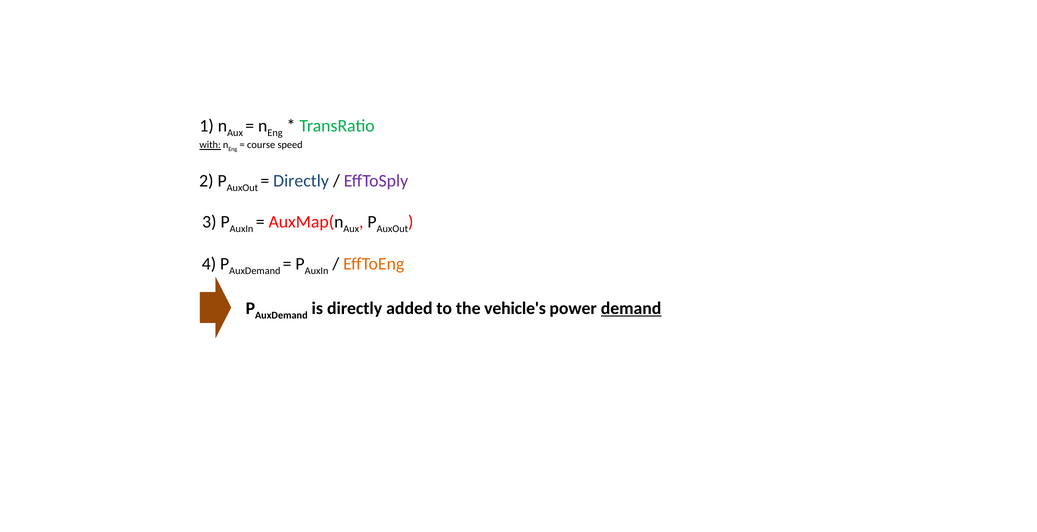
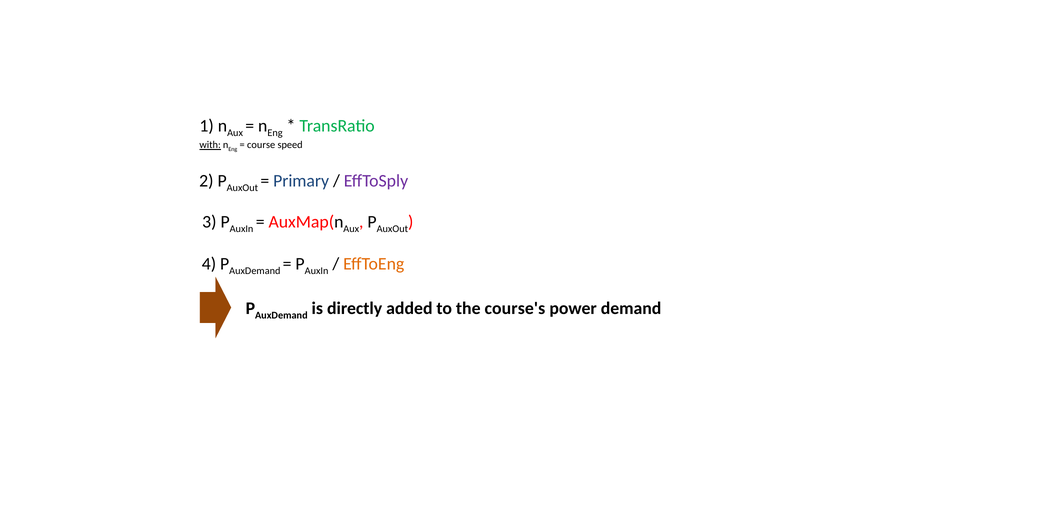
Directly: Directly -> Primary (301, 181)
vehicle's: vehicle's -> course's (515, 309)
demand underline: present -> none (631, 309)
